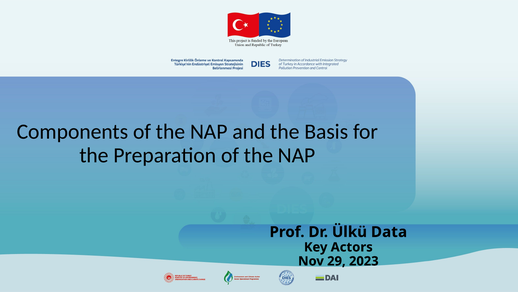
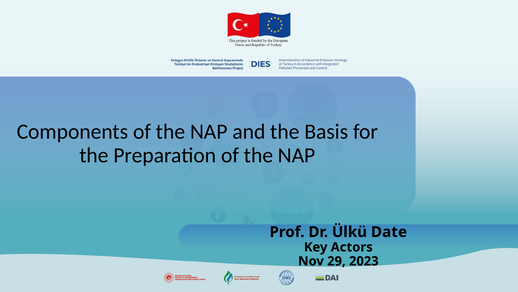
Data: Data -> Date (389, 232)
